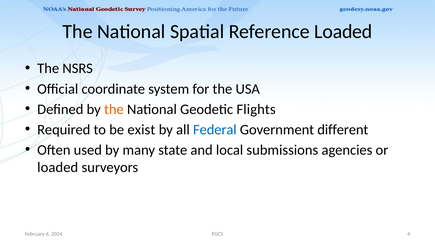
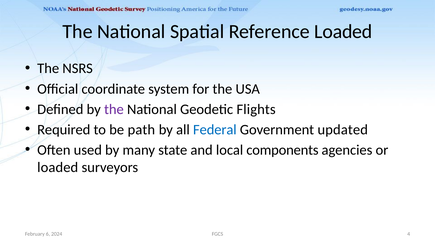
the colour: orange -> purple (114, 109)
exist: exist -> path (141, 129)
different: different -> updated (343, 129)
submissions: submissions -> components (282, 150)
